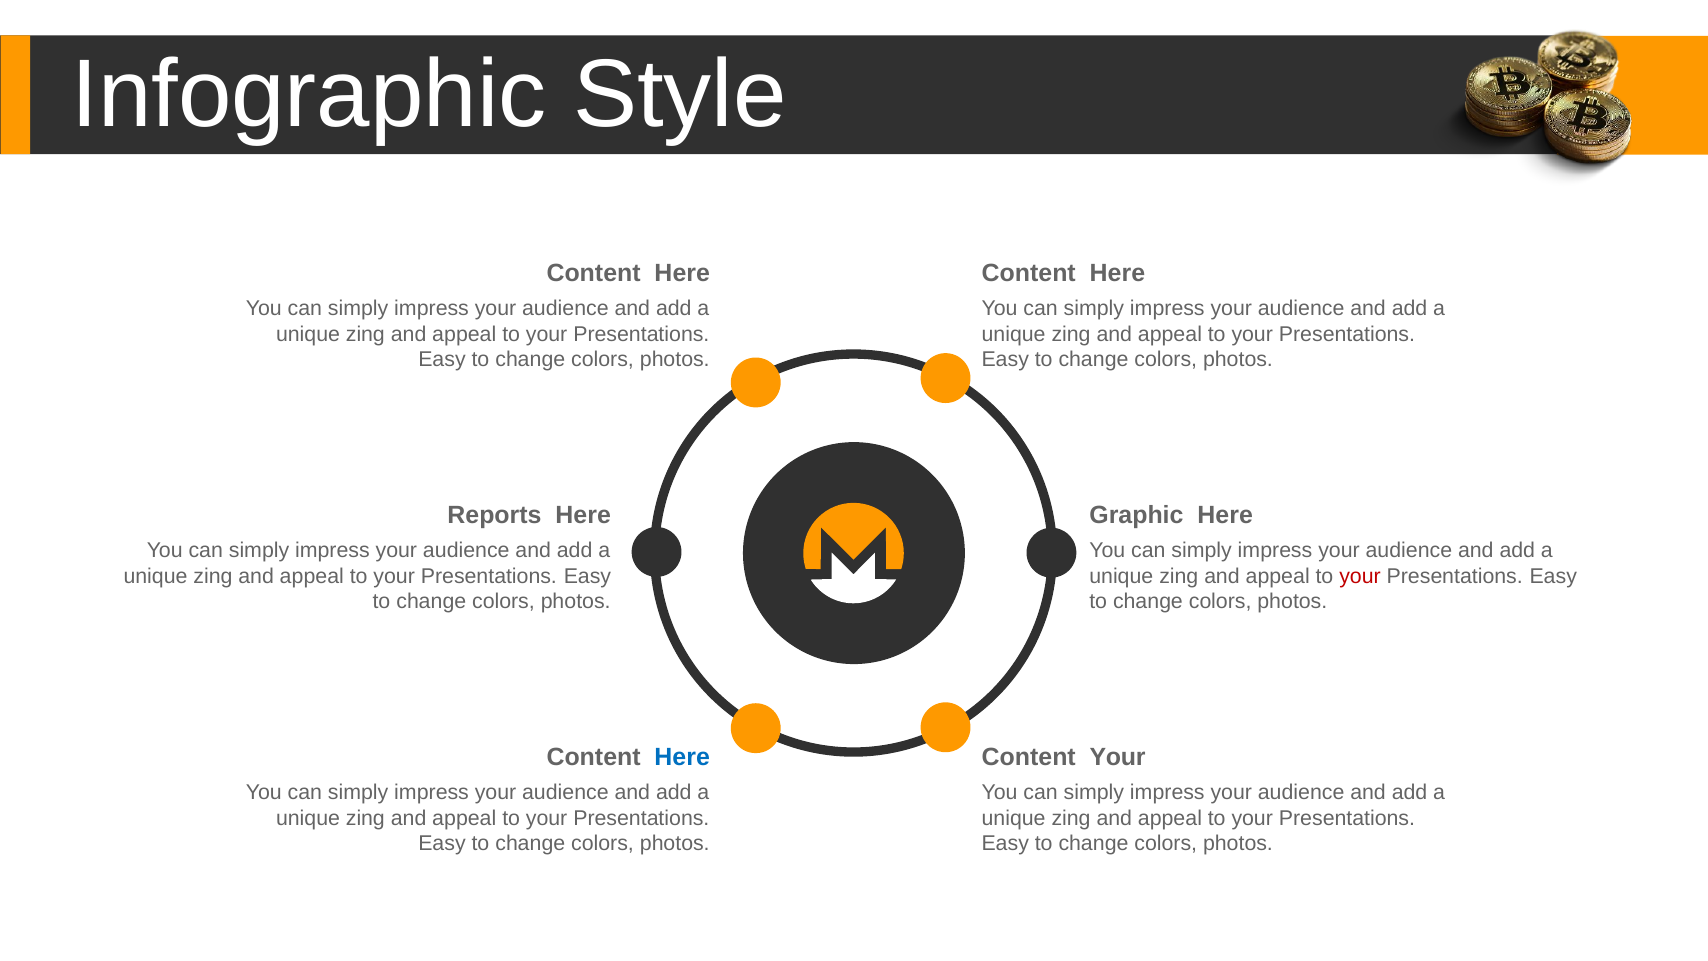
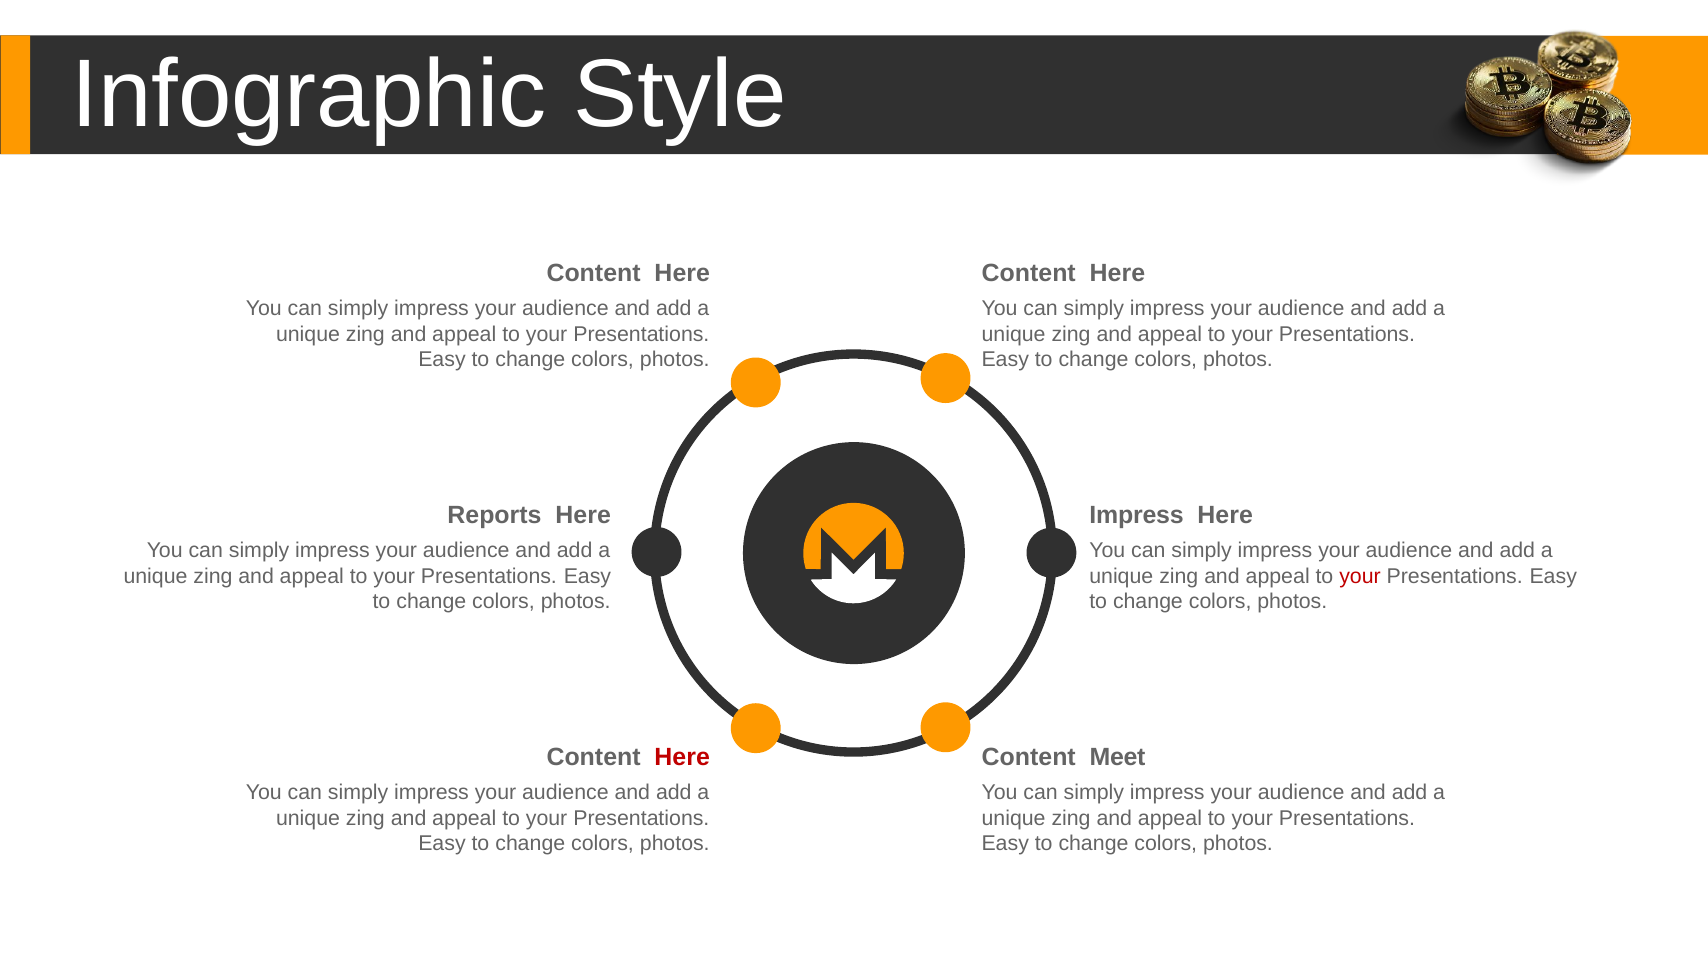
Graphic: Graphic -> Impress (1137, 515)
Here colour: blue -> red (682, 757)
Content Your: Your -> Meet (1118, 757)
